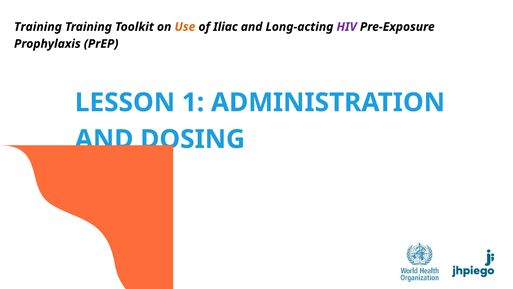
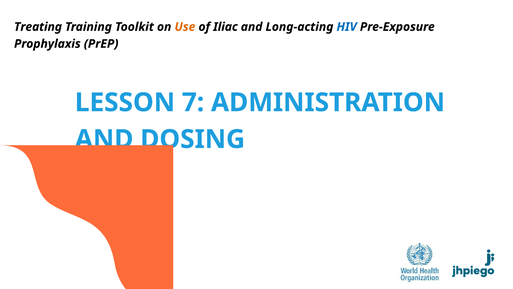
Training: Training -> Treating (38, 27)
HIV colour: purple -> blue (347, 27)
1: 1 -> 7 (193, 102)
